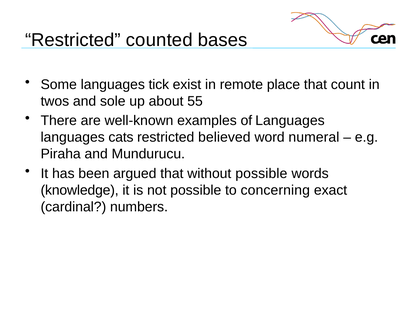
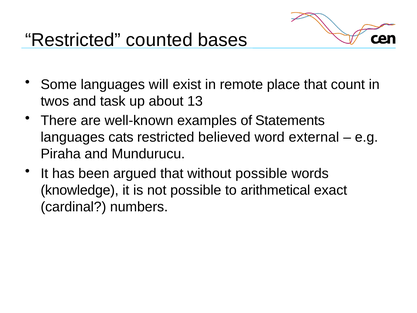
tick: tick -> will (159, 84)
sole: sole -> task (113, 101)
55: 55 -> 13 (195, 101)
of Languages: Languages -> Statements (290, 121)
numeral: numeral -> external (314, 137)
concerning: concerning -> arithmetical (275, 190)
